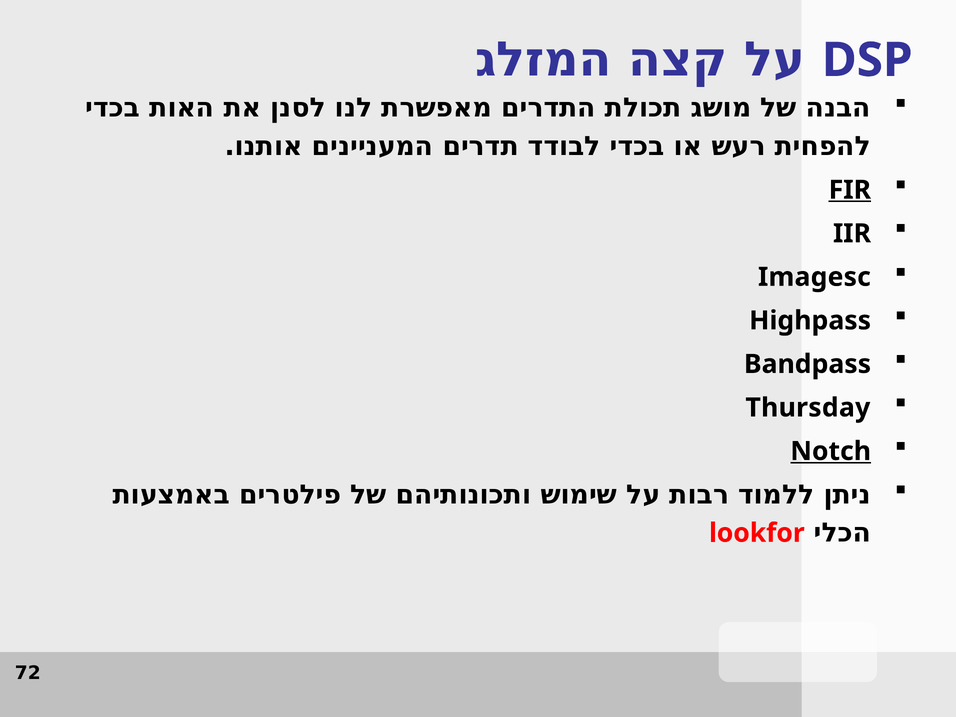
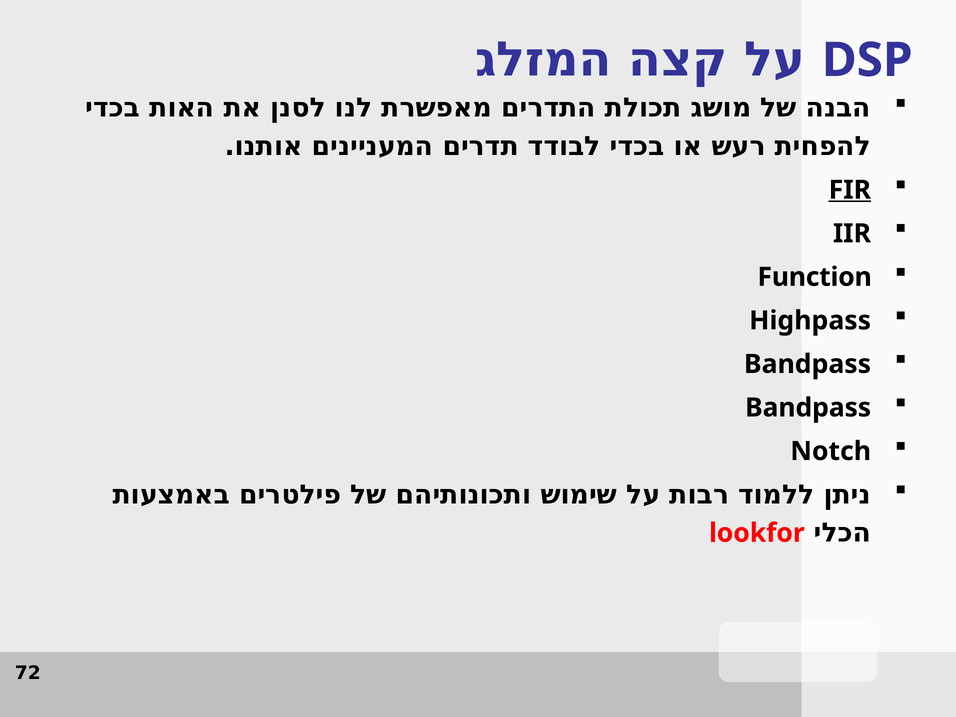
Imagesc: Imagesc -> Function (815, 277)
Thursday: Thursday -> Bandpass (808, 408)
Notch underline: present -> none (831, 451)
